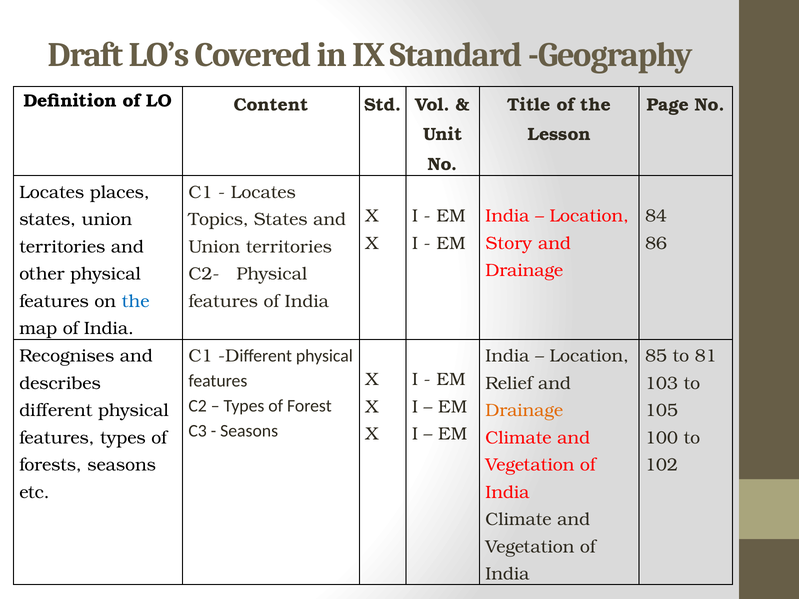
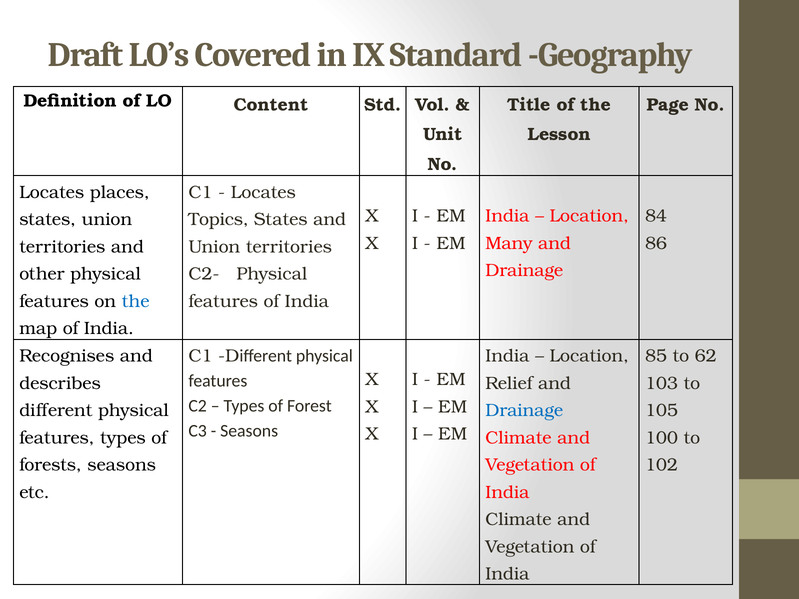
Story: Story -> Many (509, 243)
81: 81 -> 62 (706, 356)
Drainage colour: orange -> blue (524, 411)
